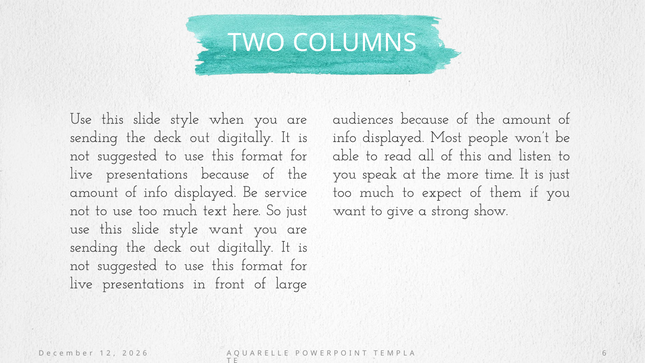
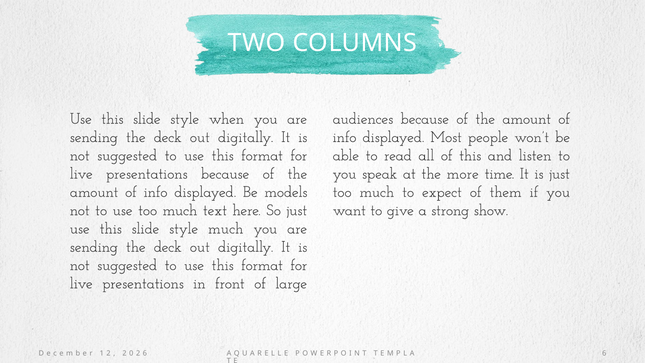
service: service -> models (286, 192)
style want: want -> much (226, 228)
